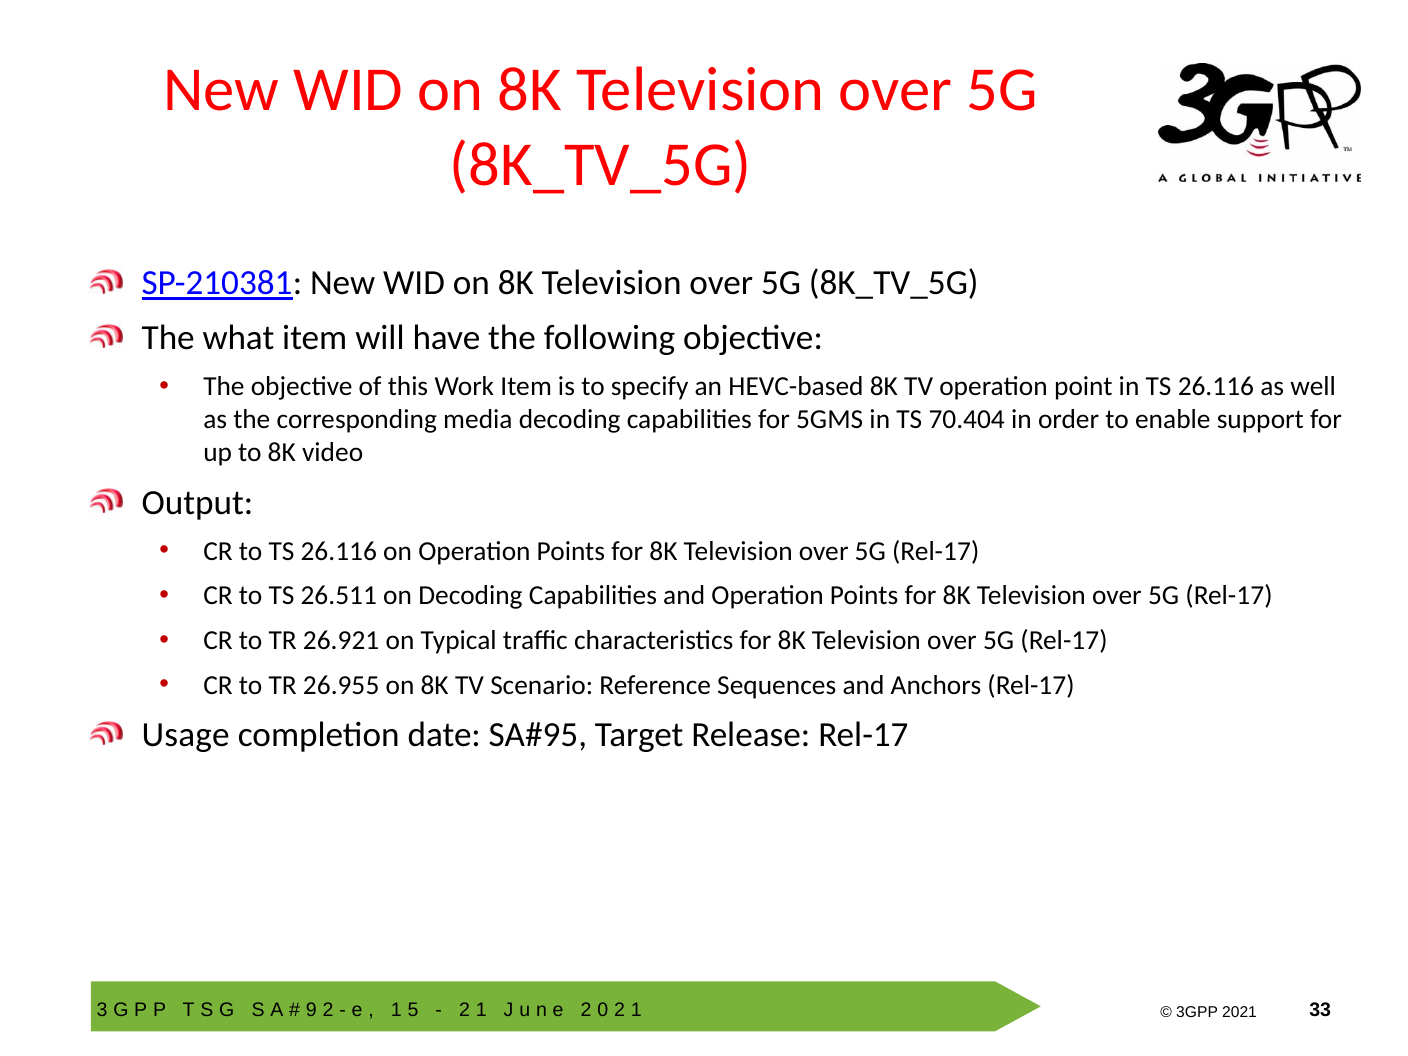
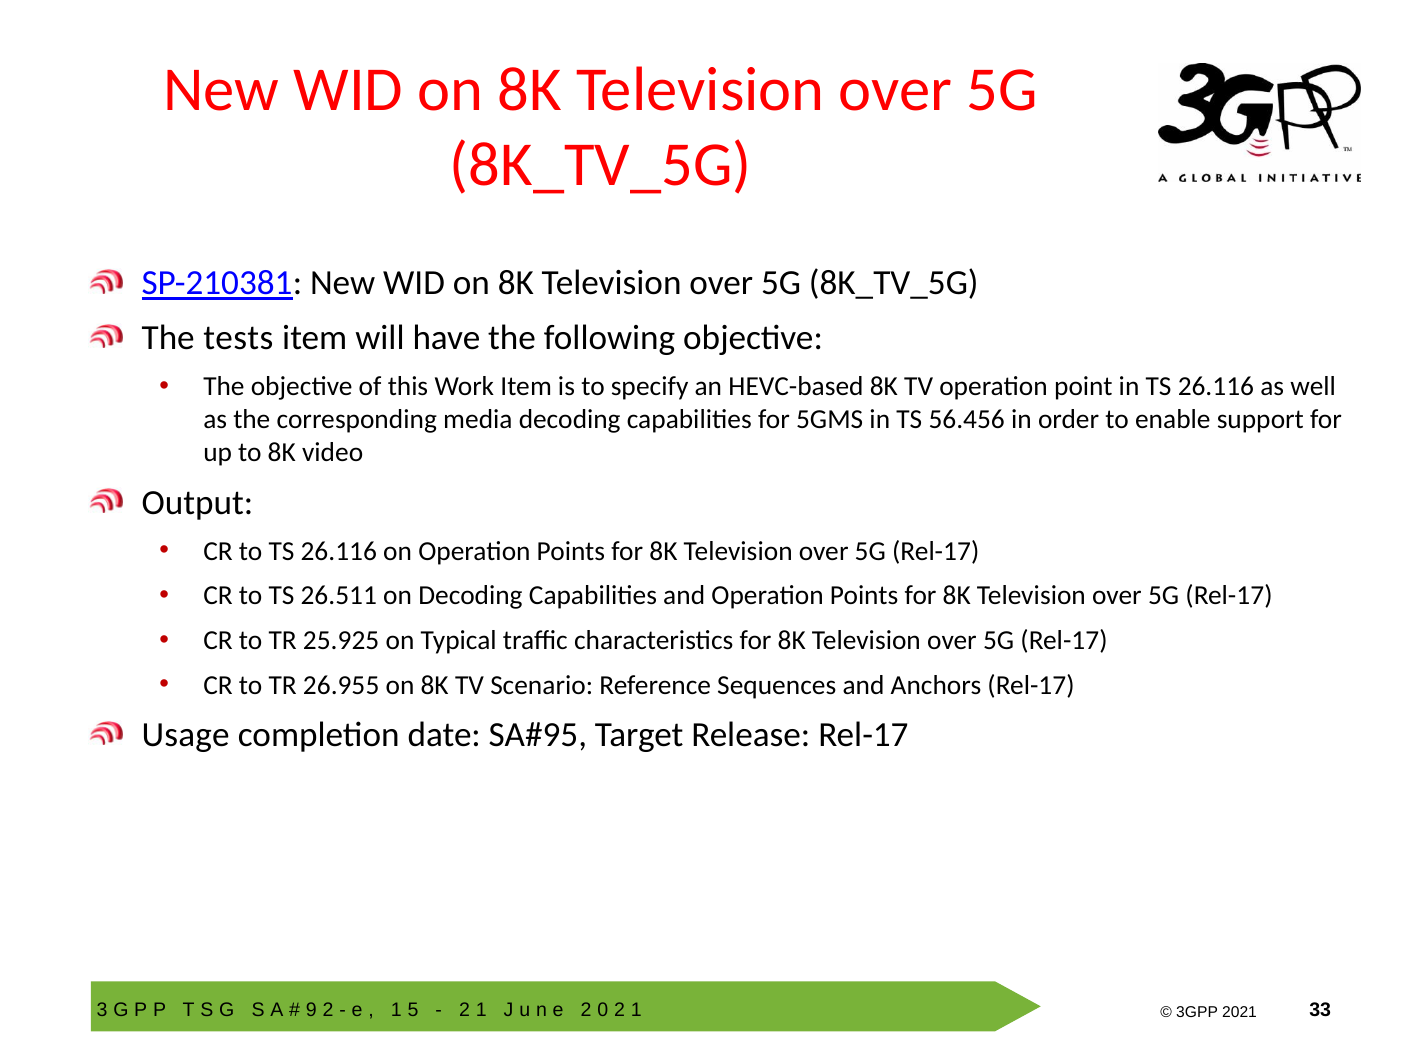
what: what -> tests (238, 338)
70.404: 70.404 -> 56.456 (967, 420)
26.921: 26.921 -> 25.925 (341, 640)
